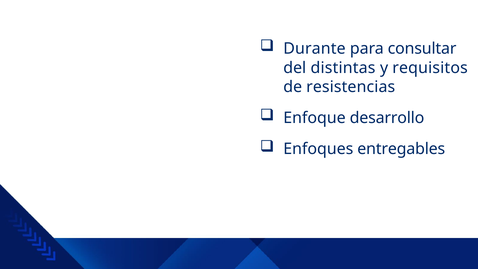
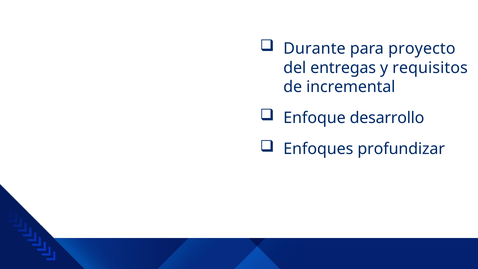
consultar: consultar -> proyecto (422, 49)
distintas: distintas -> entregas (343, 68)
resistencias: resistencias -> incremental (351, 87)
entregables: entregables -> profundizar (401, 149)
